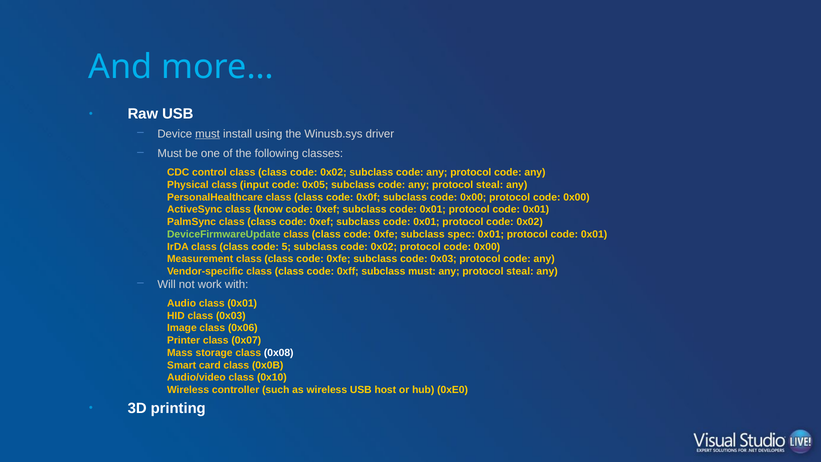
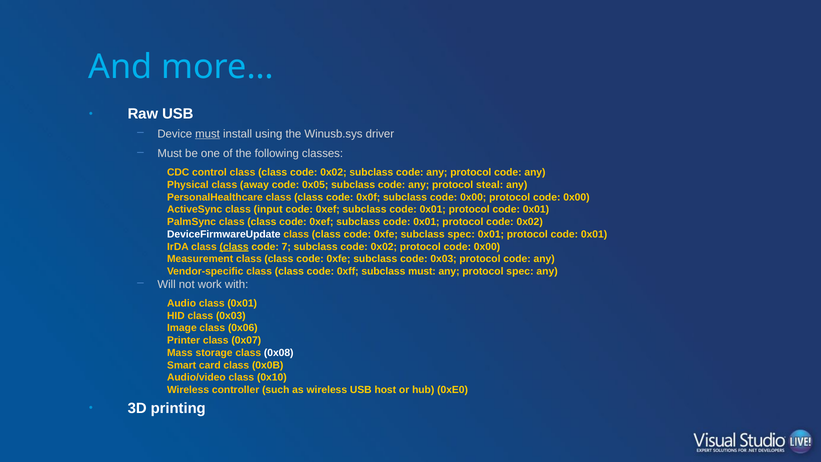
input: input -> away (254, 185)
know: know -> input (268, 209)
DeviceFirmwareUpdate colour: light green -> white (224, 234)
class underline: none -> present (234, 247)
5: 5 -> 7 (286, 247)
steal: steal -> spec (520, 271)
